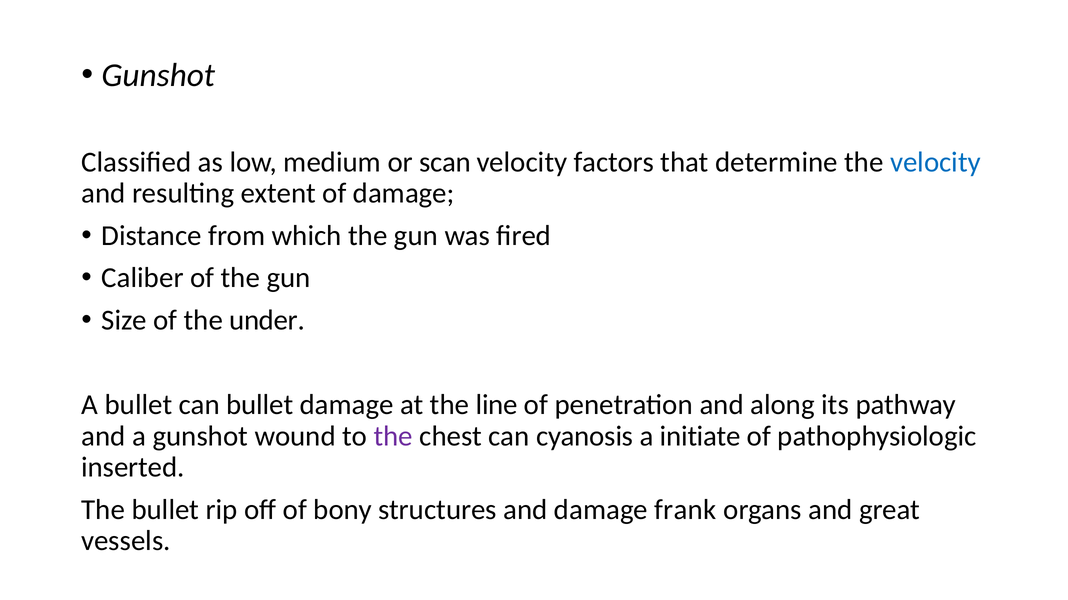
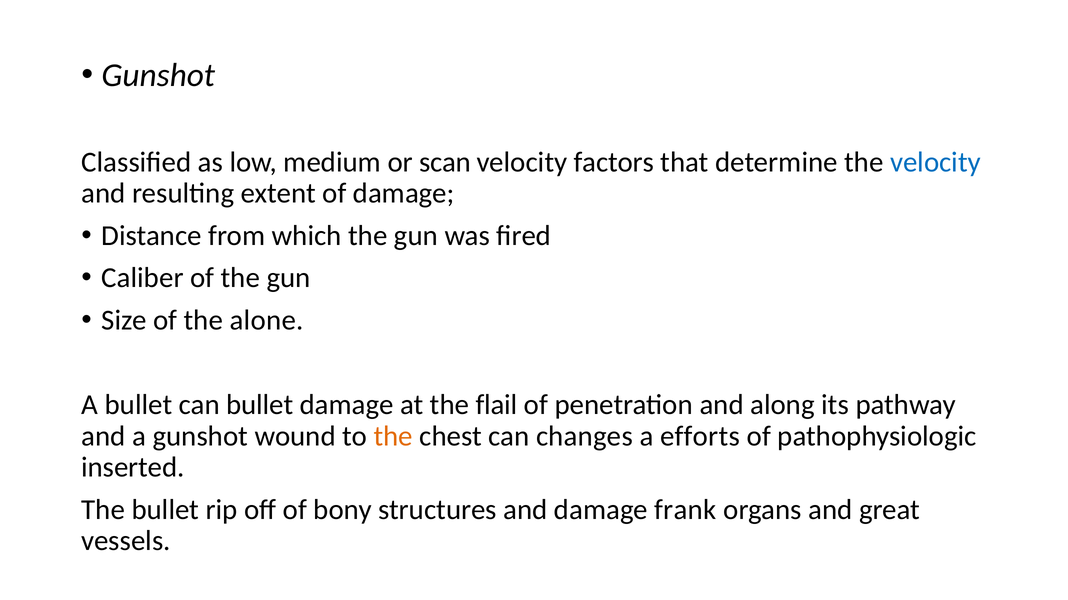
under: under -> alone (267, 321)
line: line -> flail (497, 405)
the colour: purple -> orange (393, 437)
cyanosis: cyanosis -> changes (584, 437)
initiate: initiate -> efforts (700, 437)
